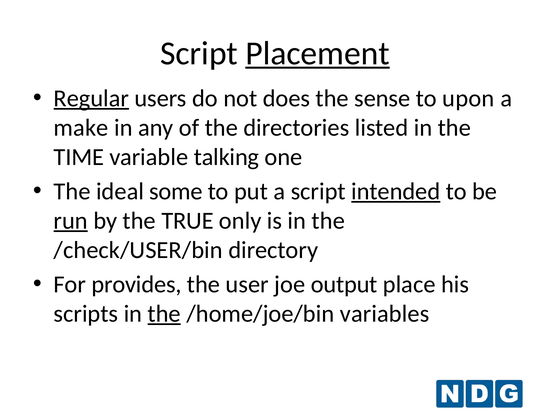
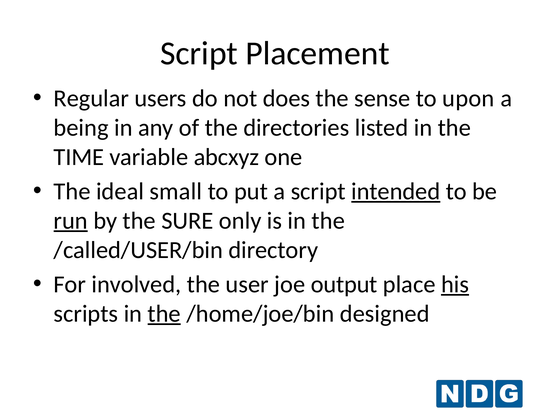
Placement underline: present -> none (318, 53)
Regular underline: present -> none (91, 98)
make: make -> being (81, 127)
talking: talking -> abcxyz (226, 157)
some: some -> small (176, 191)
TRUE: TRUE -> SURE (187, 220)
/check/USER/bin: /check/USER/bin -> /called/USER/bin (138, 250)
provides: provides -> involved (136, 284)
his underline: none -> present (455, 284)
variables: variables -> designed (385, 313)
